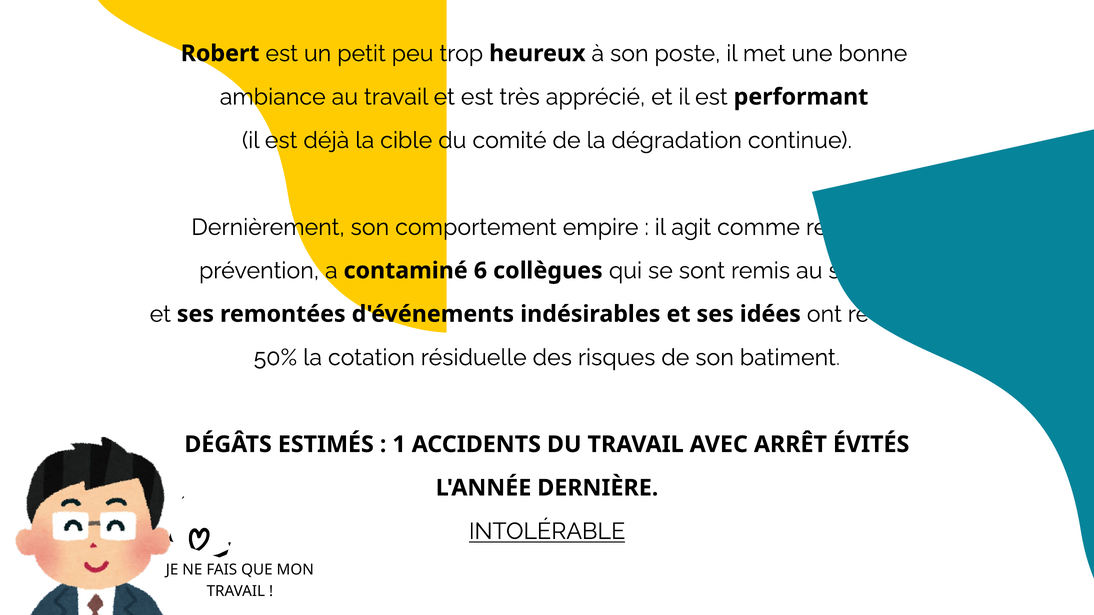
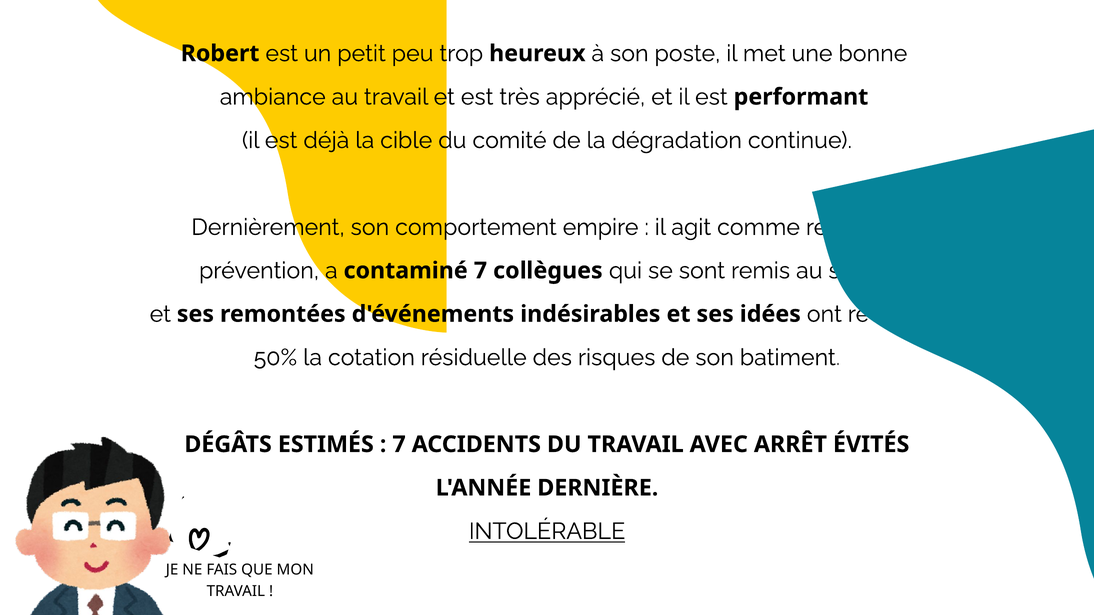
contaminé 6: 6 -> 7 (480, 271)
1: 1 -> 7 (399, 445)
